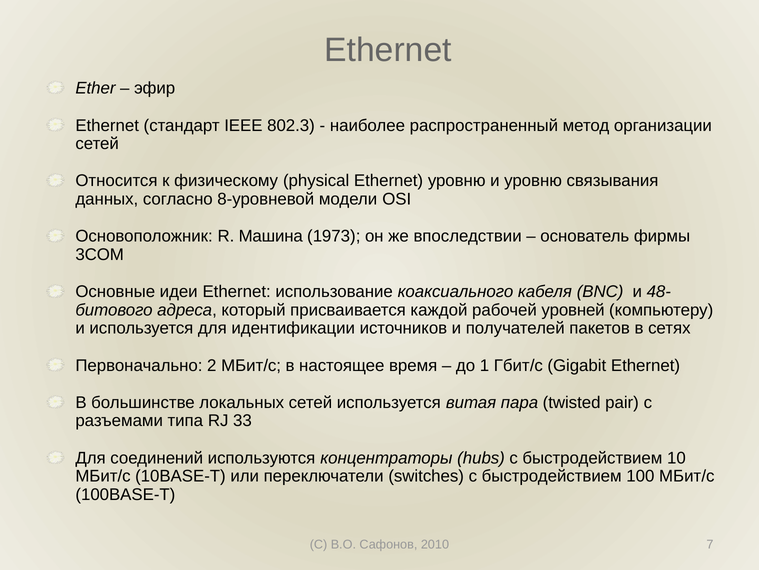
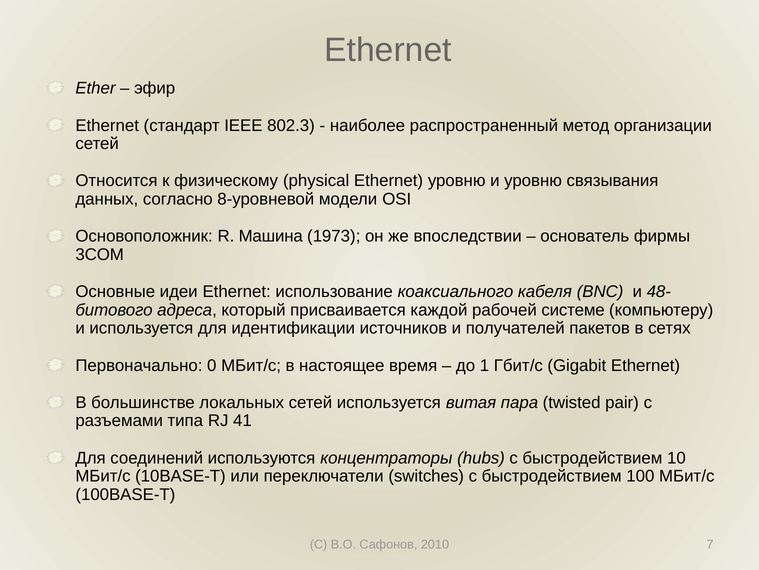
уровней: уровней -> системе (573, 310)
2: 2 -> 0 (212, 365)
33: 33 -> 41 (242, 420)
